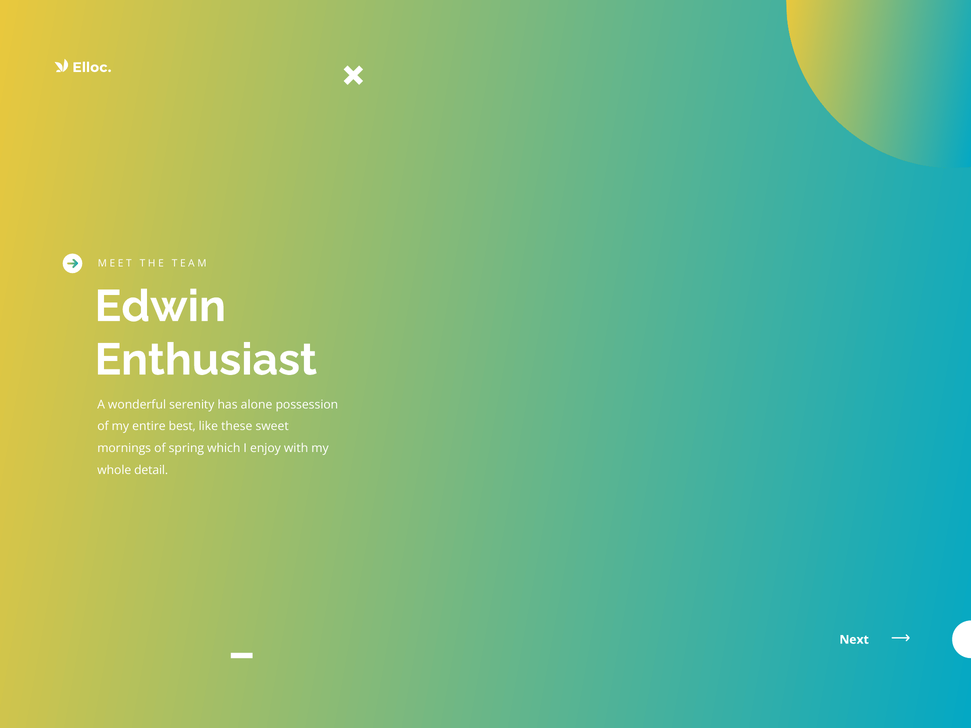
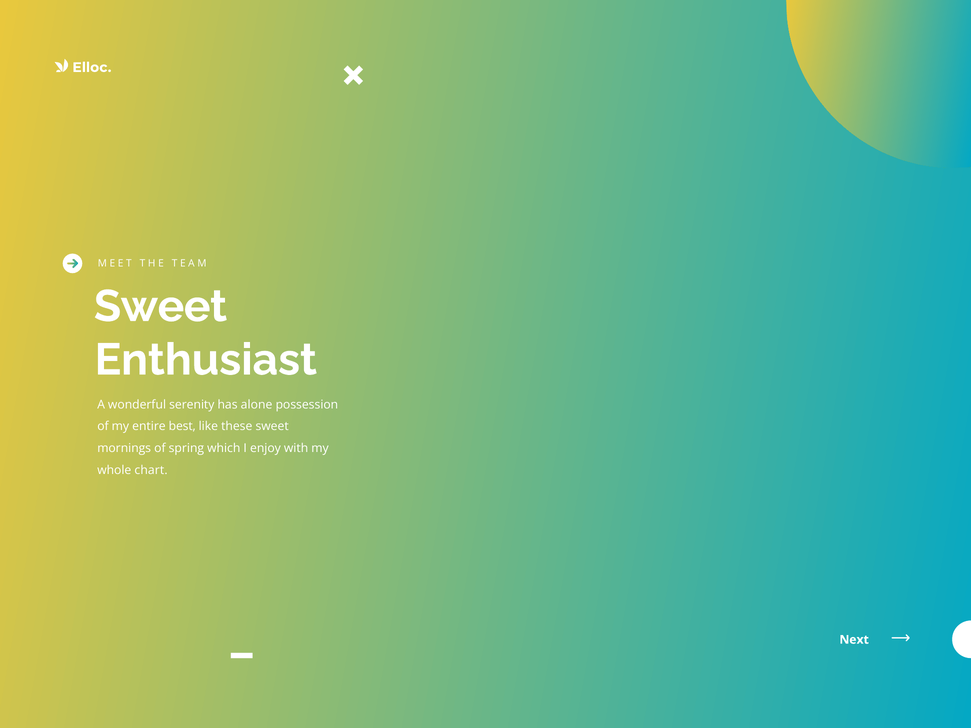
Edwin: Edwin -> Sweet (160, 307)
detail: detail -> chart (151, 470)
